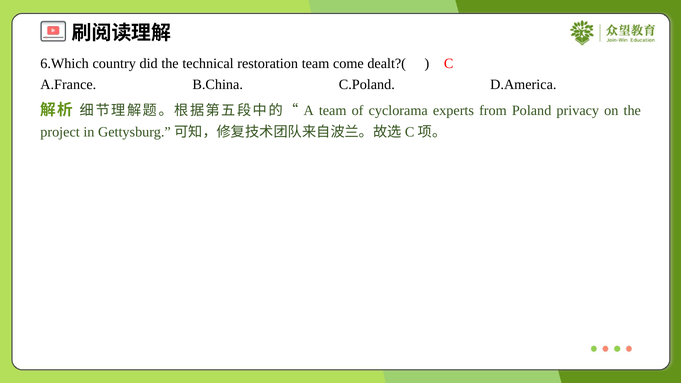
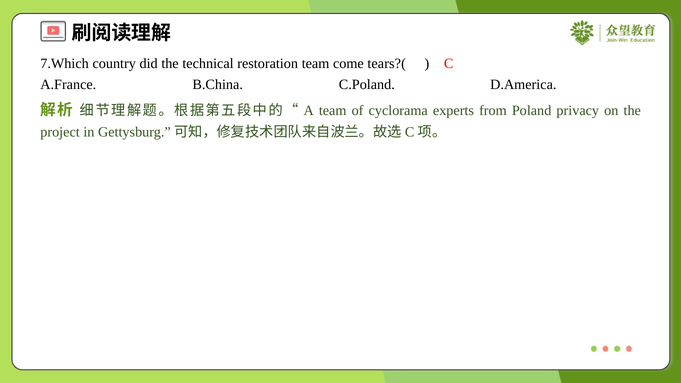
6.Which: 6.Which -> 7.Which (65, 64)
dealt?(: dealt?( -> tears?( (387, 64)
